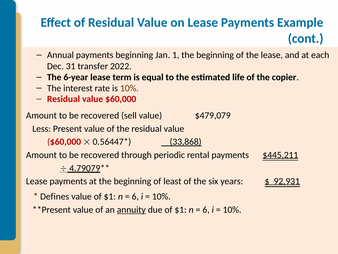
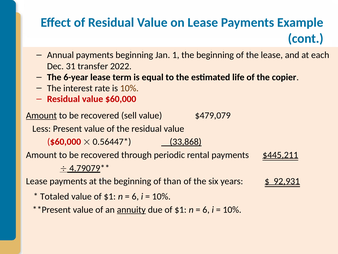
Amount underline: none -> present (41, 115)
least: least -> than (172, 181)
Defines: Defines -> Totaled (55, 196)
